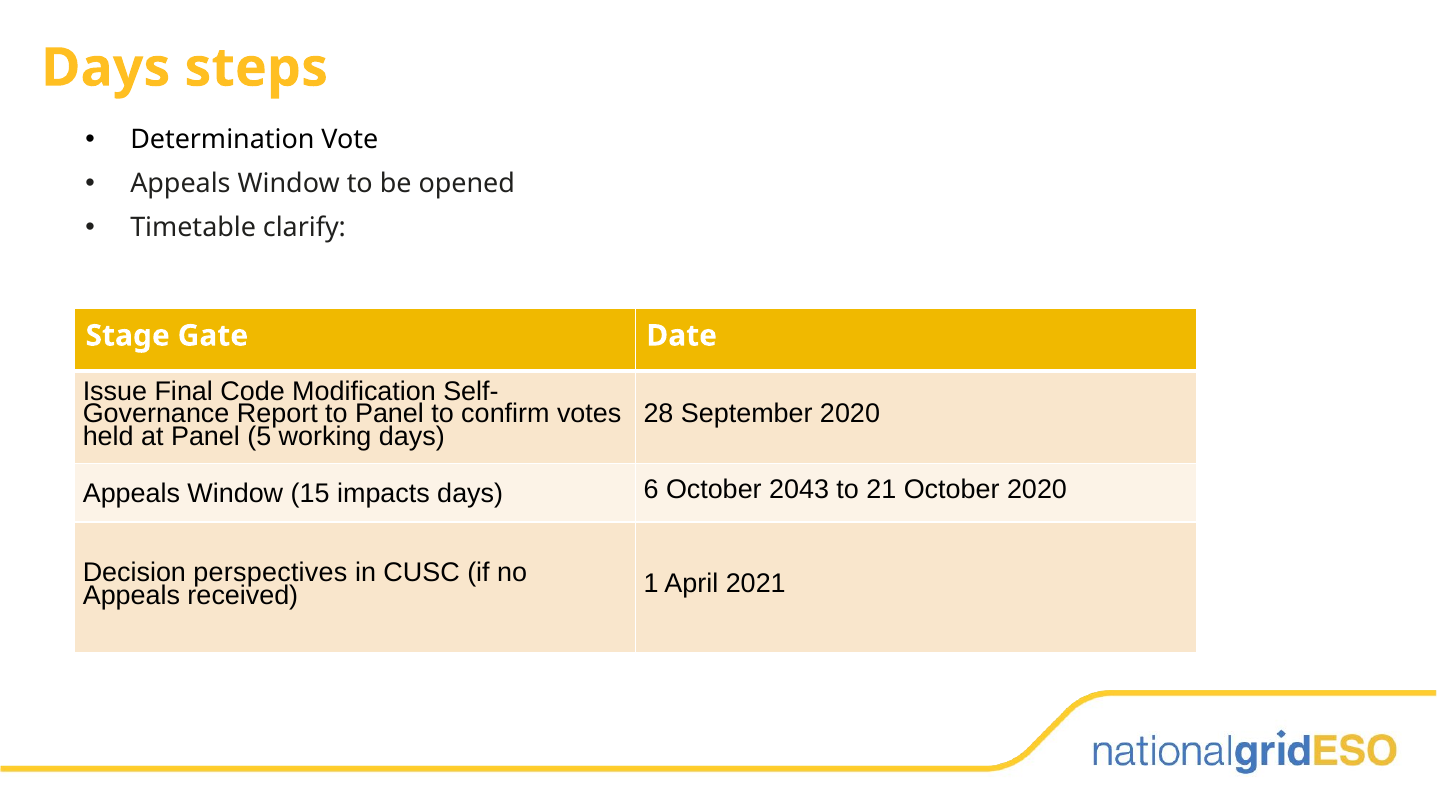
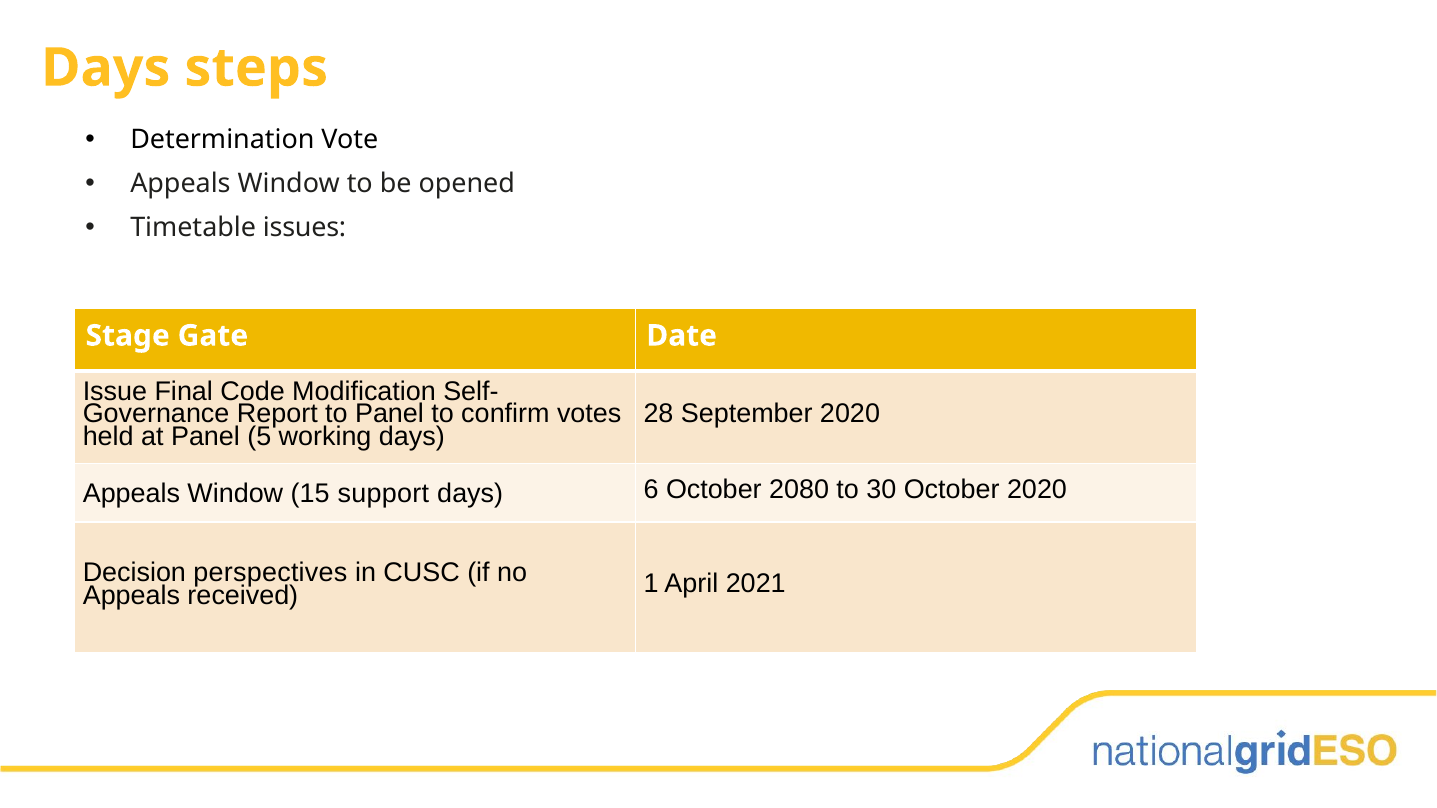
clarify: clarify -> issues (305, 228)
impacts: impacts -> support (383, 493)
2043: 2043 -> 2080 (799, 489)
21: 21 -> 30 (881, 489)
